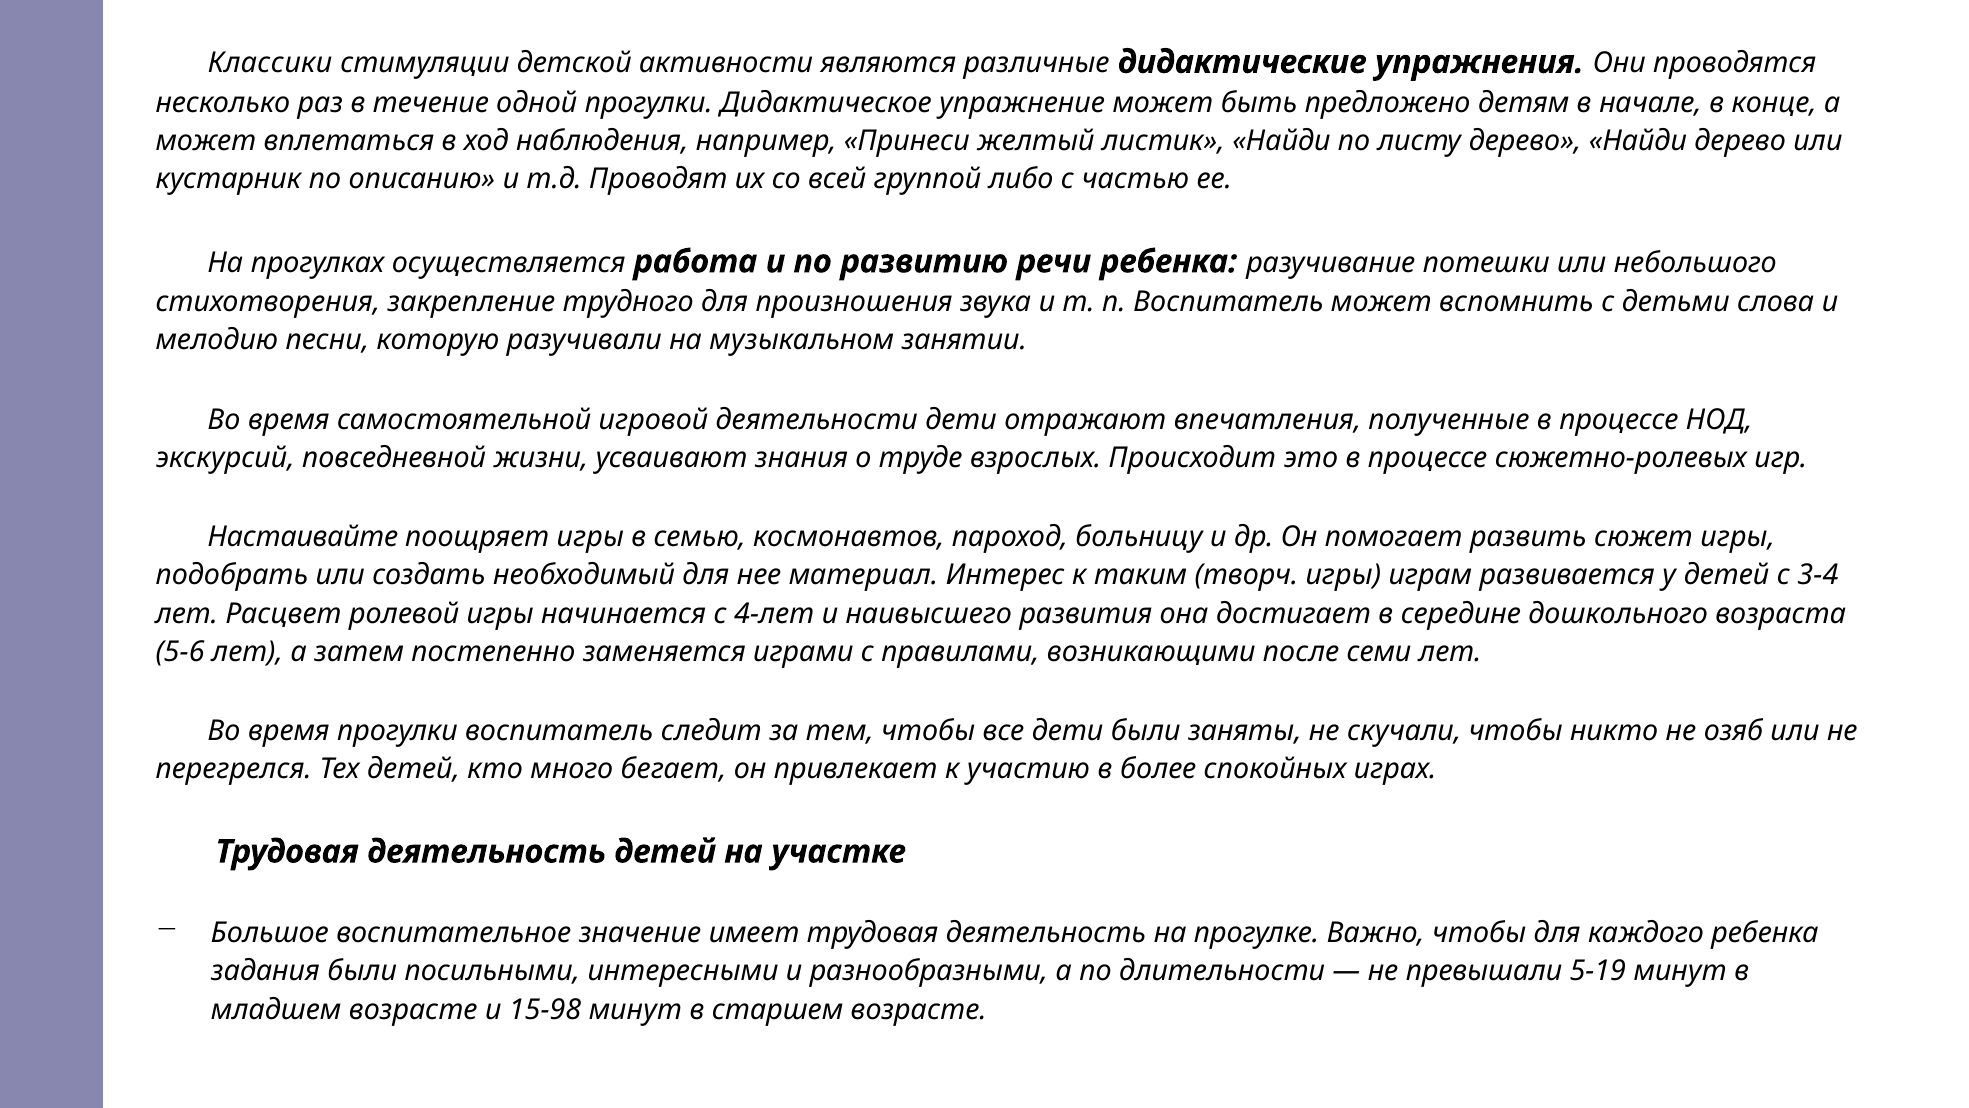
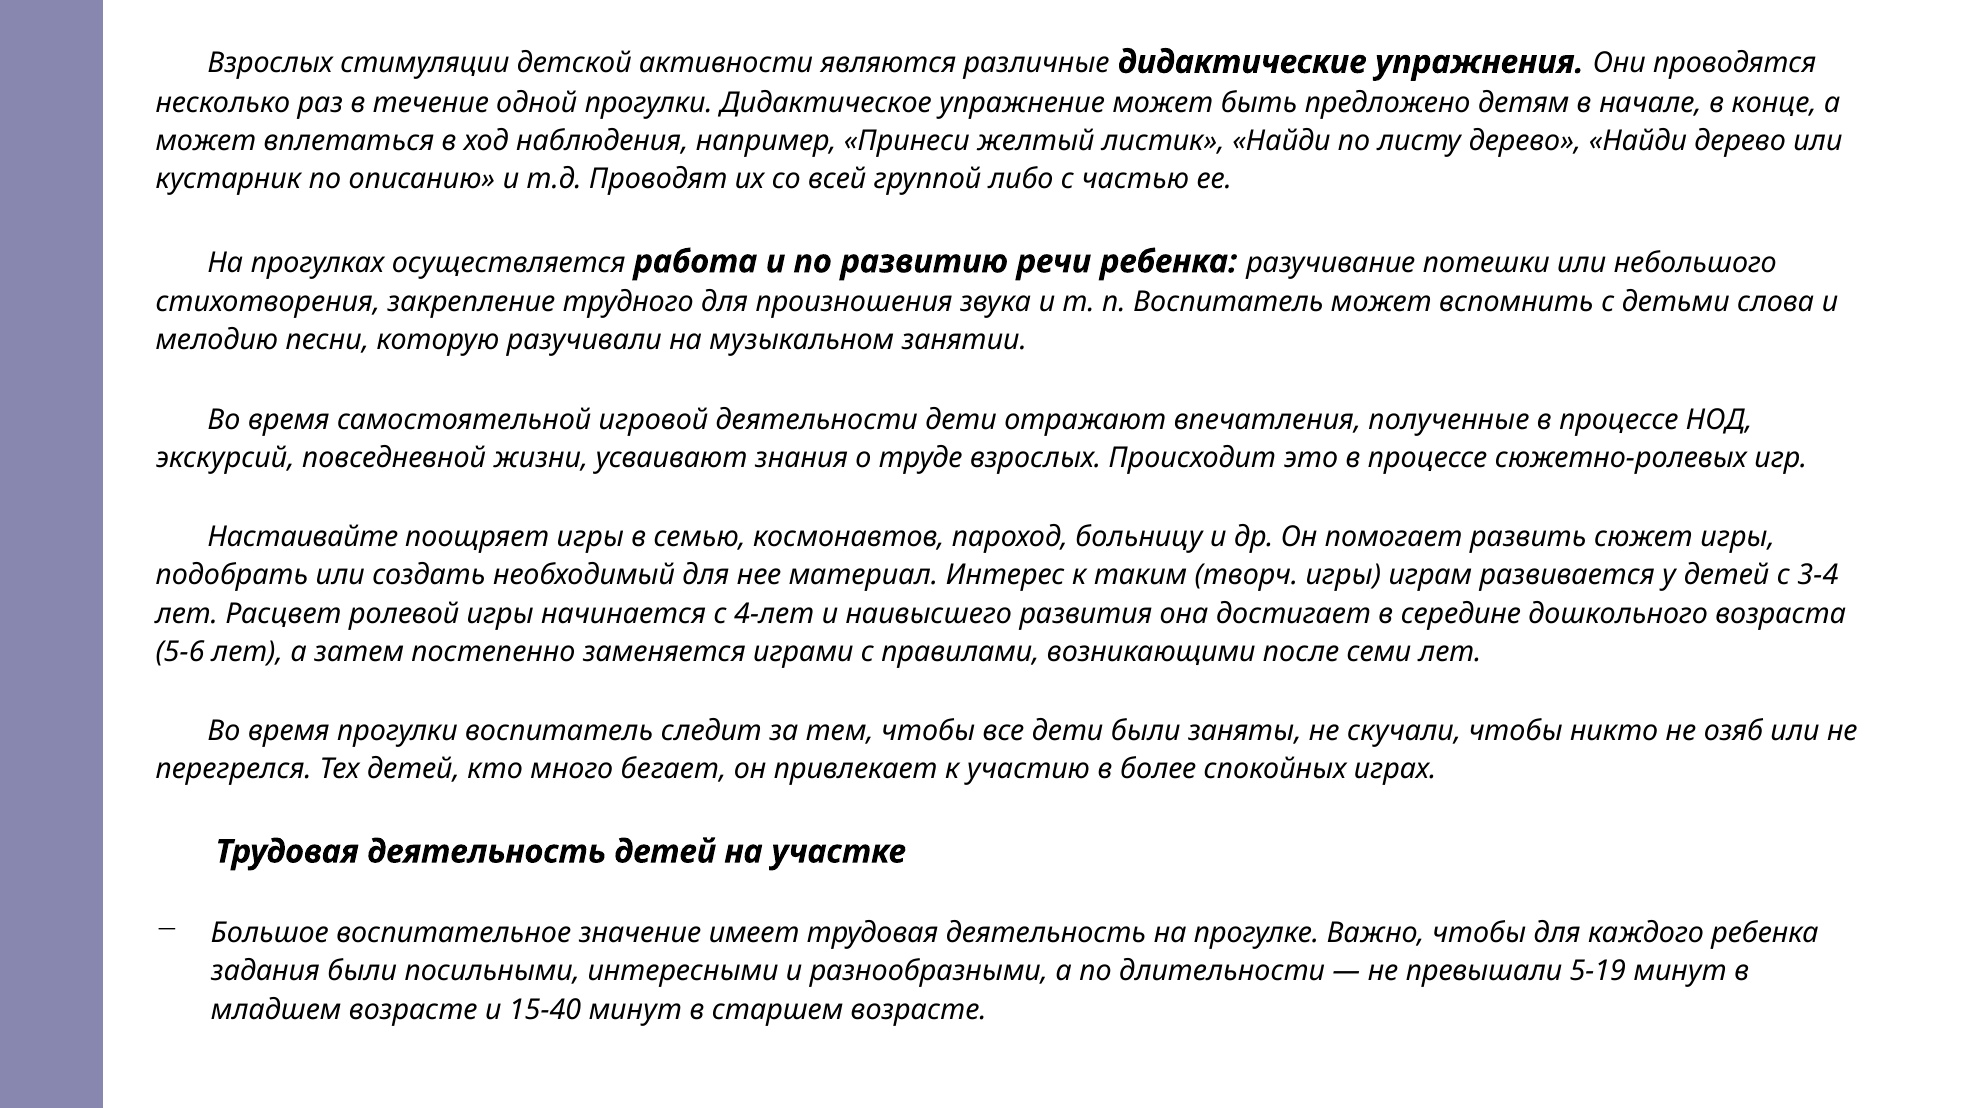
Классики: Классики -> Взрослых (270, 63)
15-98: 15-98 -> 15-40 (545, 1009)
